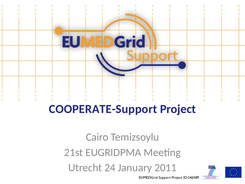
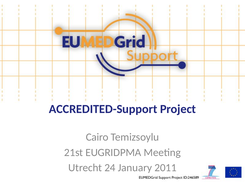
COOPERATE-Support: COOPERATE-Support -> ACCREDITED-Support (103, 109)
